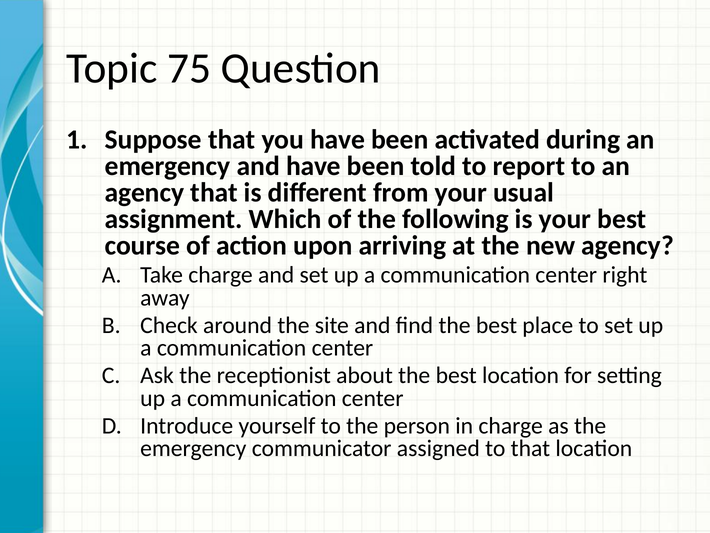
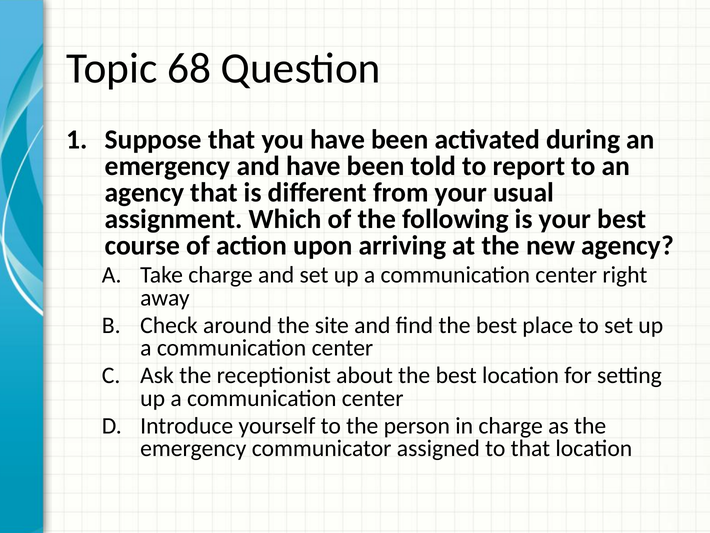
75: 75 -> 68 (189, 68)
